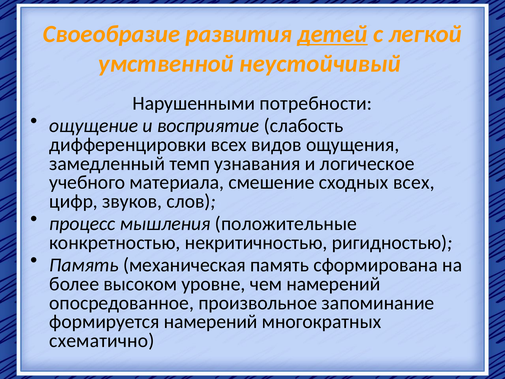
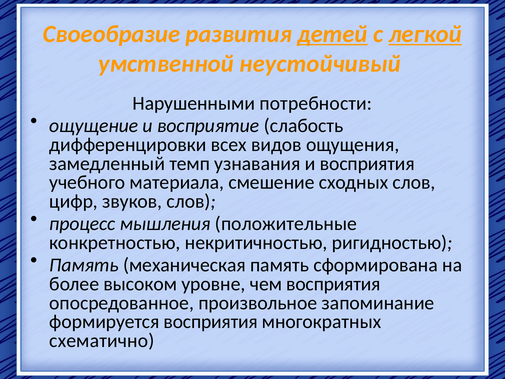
легкой underline: none -> present (425, 34)
и логическое: логическое -> восприятия (367, 163)
сходных всех: всех -> слов (414, 182)
чем намерений: намерений -> восприятия (333, 284)
формируется намерений: намерений -> восприятия (211, 322)
